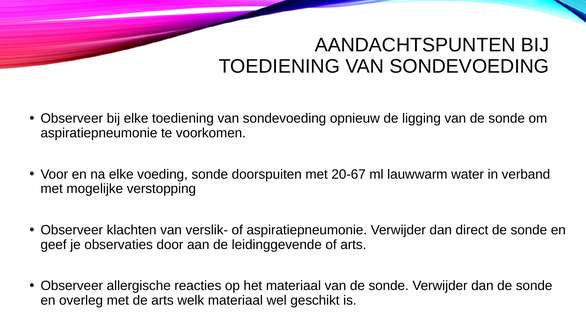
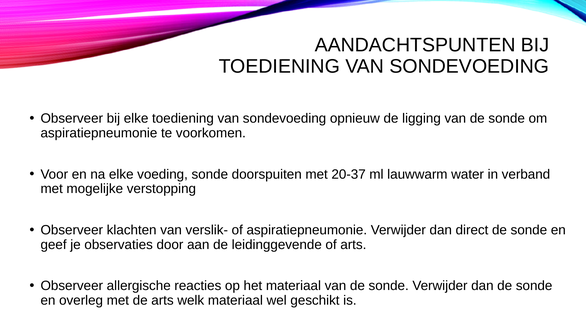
20-67: 20-67 -> 20-37 (349, 174)
